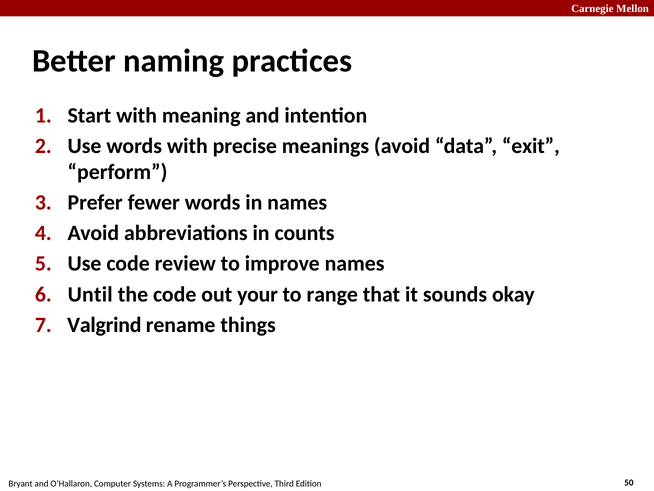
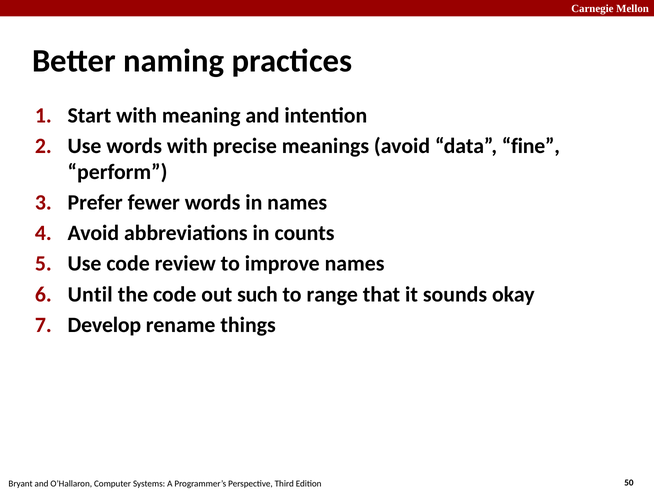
exit: exit -> fine (531, 146)
your: your -> such (258, 294)
Valgrind: Valgrind -> Develop (104, 325)
